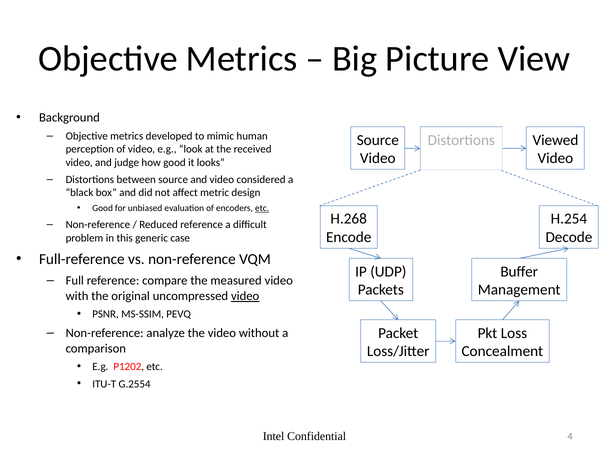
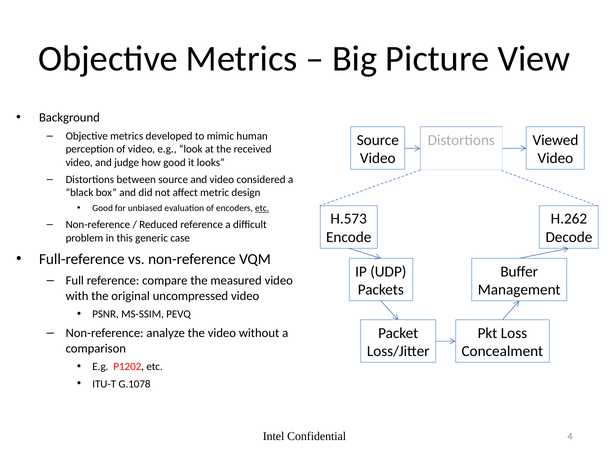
H.268: H.268 -> H.573 (349, 219)
H.254: H.254 -> H.262 (569, 219)
video underline: present -> none (245, 296)
G.2554: G.2554 -> G.1078 (135, 384)
